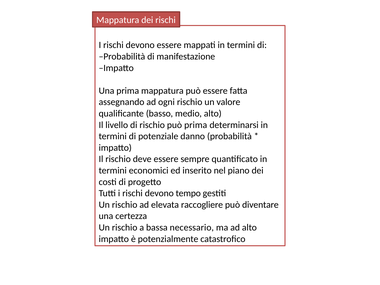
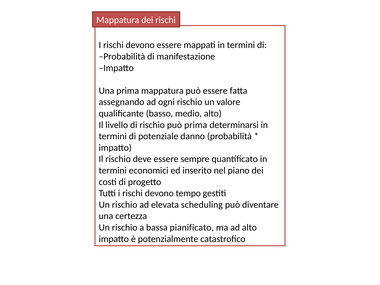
raccogliere: raccogliere -> scheduling (202, 205)
necessario: necessario -> pianificato (192, 227)
